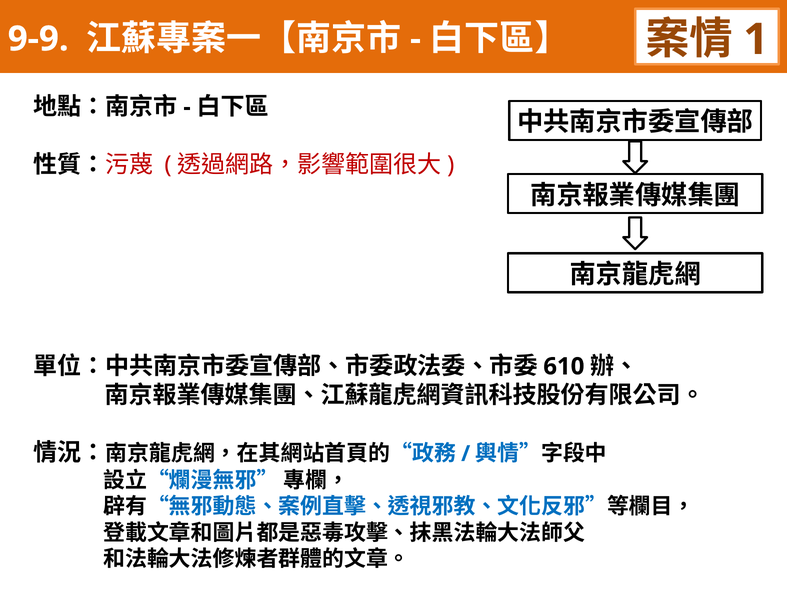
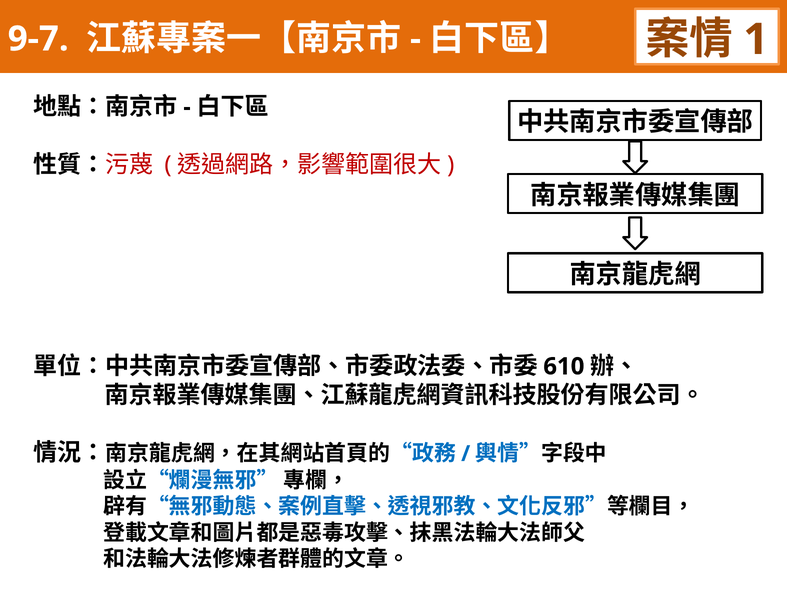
9-9: 9-9 -> 9-7 (38, 39)
